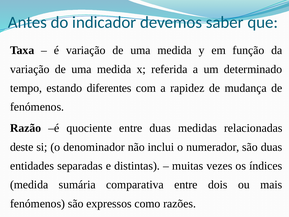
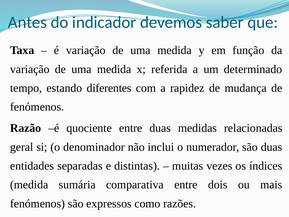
deste: deste -> geral (22, 147)
